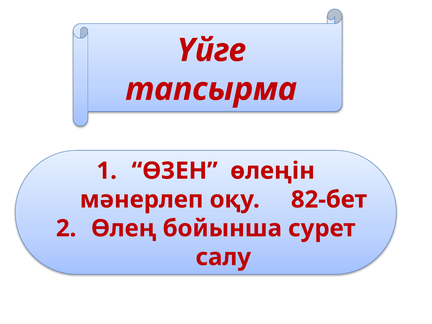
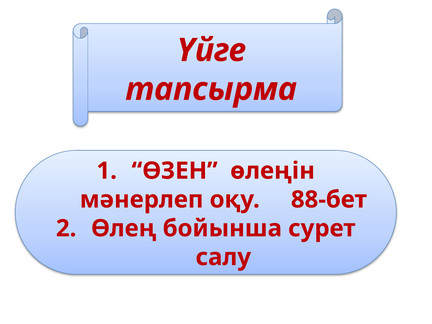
82-бет: 82-бет -> 88-бет (329, 200)
